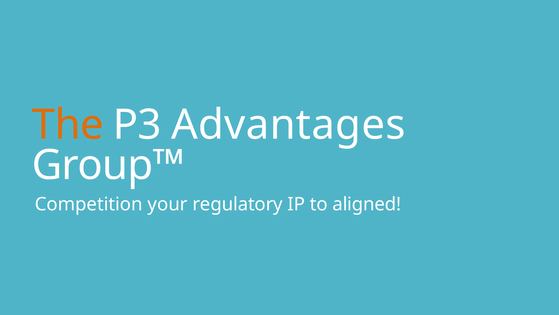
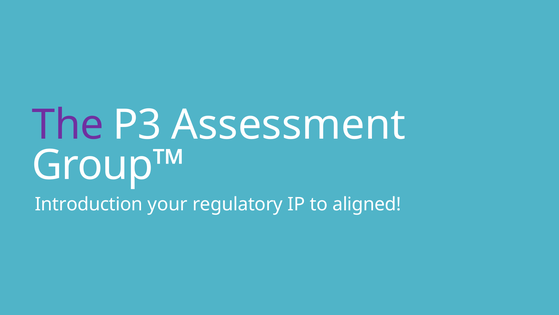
The colour: orange -> purple (68, 125)
Advantages: Advantages -> Assessment (288, 125)
Competition: Competition -> Introduction (89, 204)
